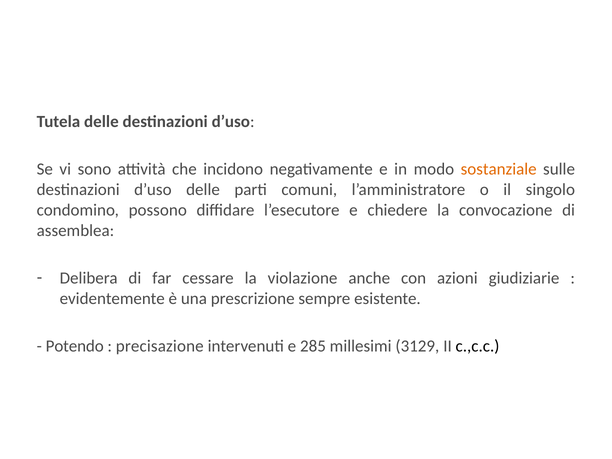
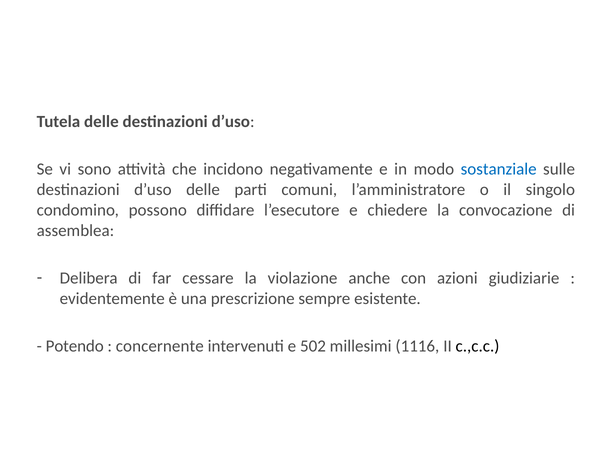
sostanziale colour: orange -> blue (499, 169)
precisazione: precisazione -> concernente (160, 346)
285: 285 -> 502 (313, 346)
3129: 3129 -> 1116 (417, 346)
